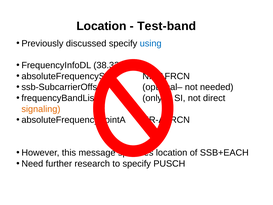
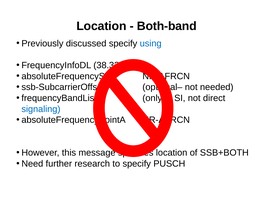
Test-band: Test-band -> Both-band (167, 26)
signaling colour: orange -> blue (41, 109)
SSB+EACH: SSB+EACH -> SSB+BOTH (224, 153)
